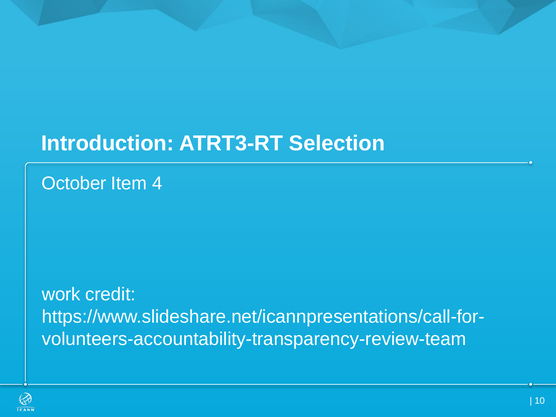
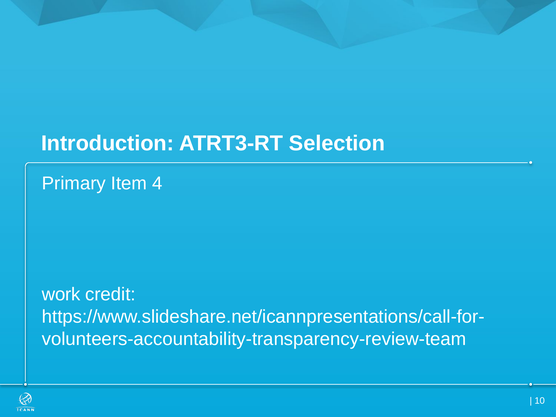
October: October -> Primary (74, 183)
